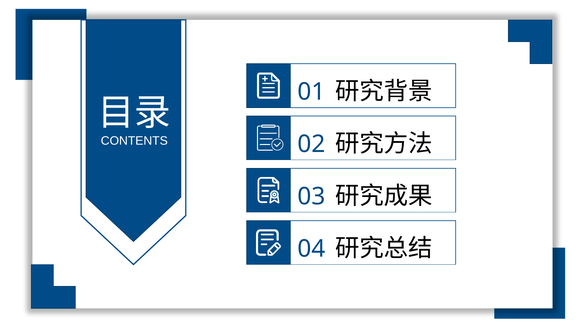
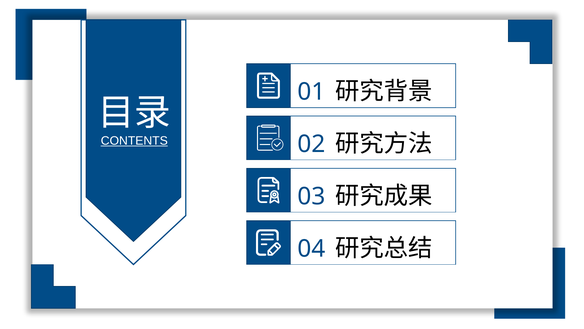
CONTENTS underline: none -> present (134, 141)
